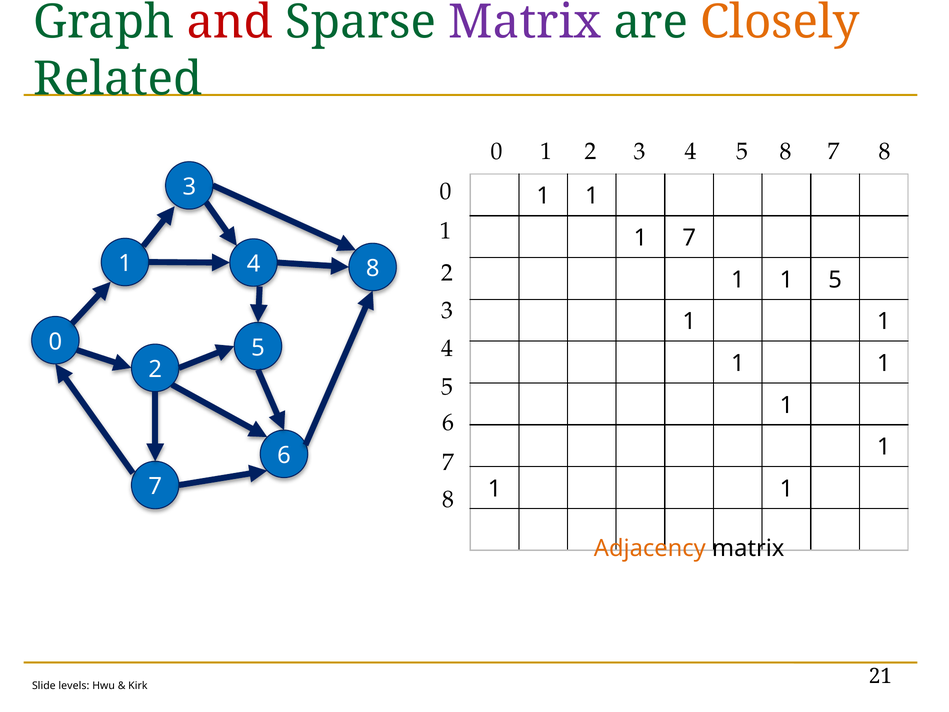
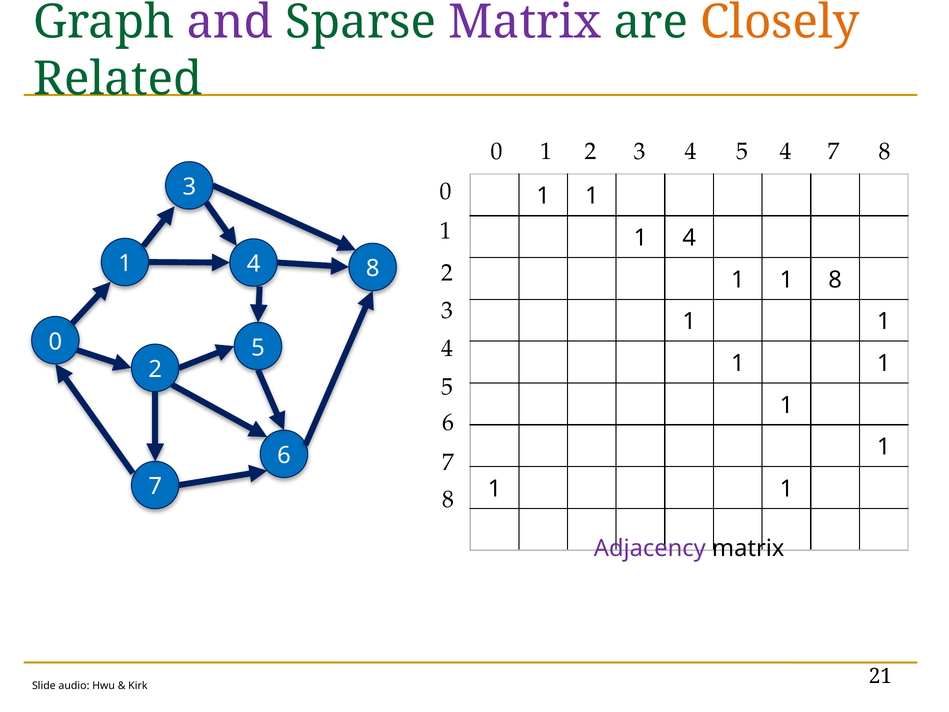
and colour: red -> purple (230, 22)
5 8: 8 -> 4 (785, 151)
1 7: 7 -> 4 (689, 238)
1 5: 5 -> 8 (835, 280)
Adjacency colour: orange -> purple (650, 548)
levels: levels -> audio (74, 686)
